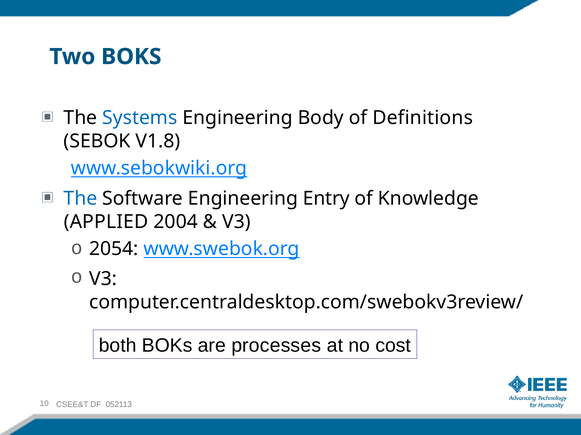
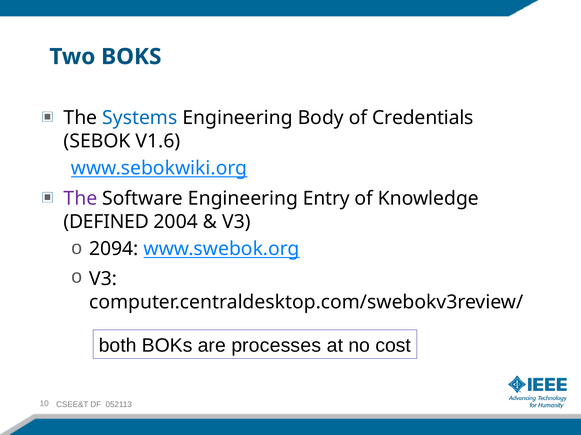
Definitions: Definitions -> Credentials (423, 118)
V1.8: V1.8 -> V1.6 (158, 141)
The colour: blue -> purple (80, 199)
APPLIED: APPLIED -> DEFINED (106, 222)
2054: 2054 -> 2094 (114, 249)
